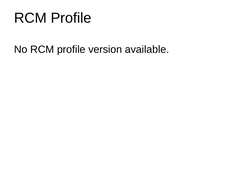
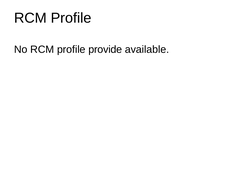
version: version -> provide (105, 49)
